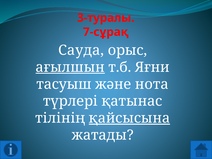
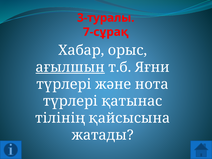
Сауда: Сауда -> Хабар (81, 50)
тасуыш: тасуыш -> түрлері (64, 84)
қайсысына underline: present -> none (129, 118)
